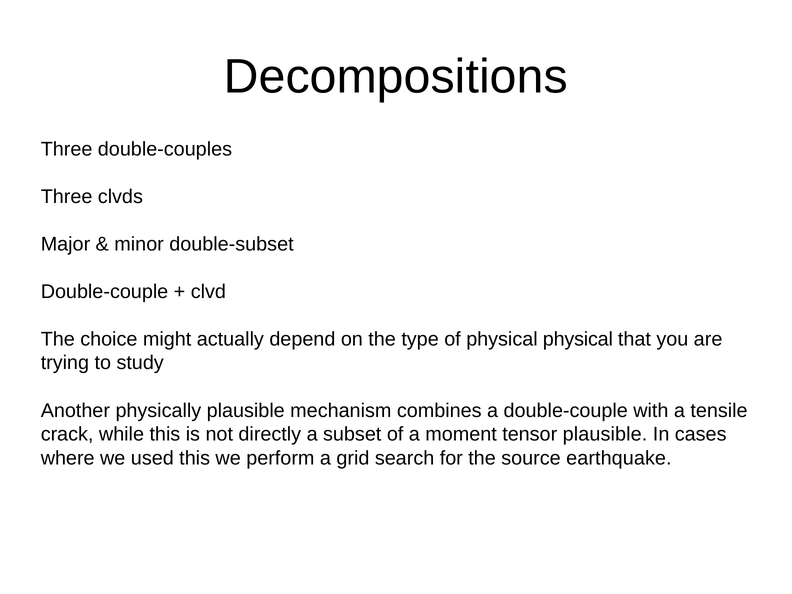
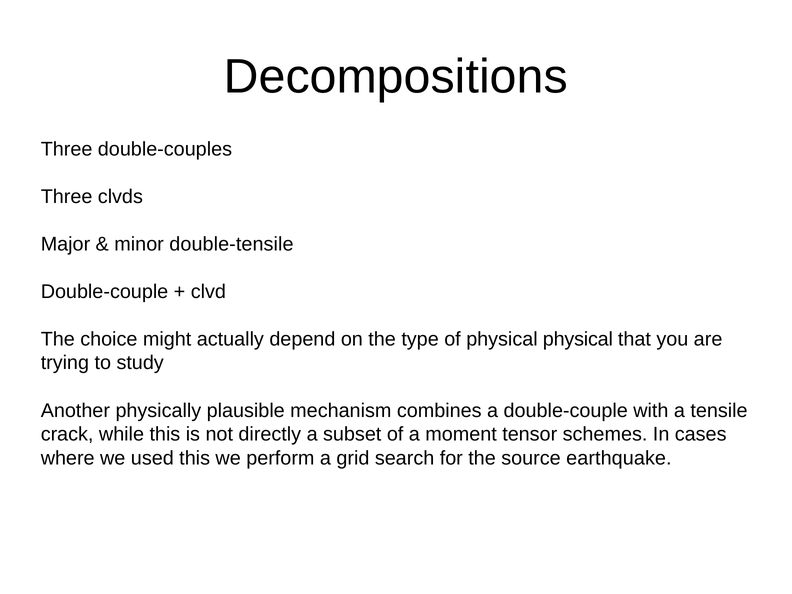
double-subset: double-subset -> double-tensile (231, 244)
tensor plausible: plausible -> schemes (605, 434)
